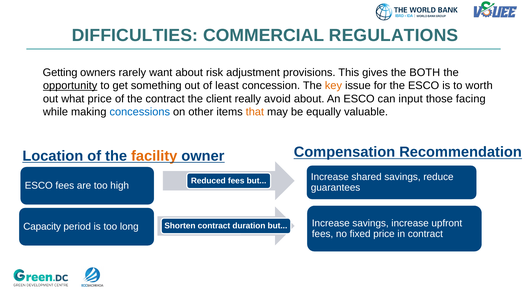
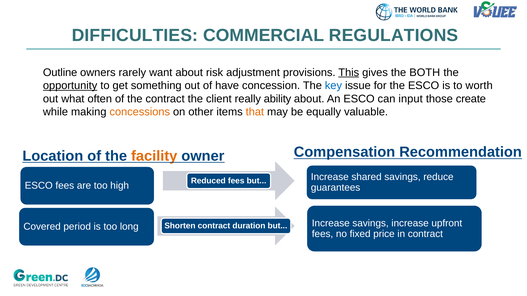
Getting: Getting -> Outline (60, 73)
This underline: none -> present (349, 73)
least: least -> have (227, 86)
key colour: orange -> blue (333, 86)
what price: price -> often (100, 99)
avoid: avoid -> ability (278, 99)
facing: facing -> create (471, 99)
concessions colour: blue -> orange (140, 112)
Capacity: Capacity -> Covered (42, 227)
